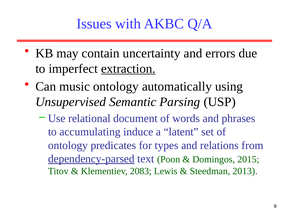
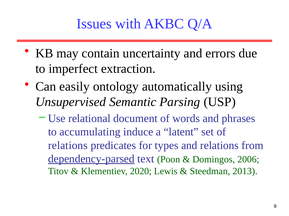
extraction underline: present -> none (128, 69)
music: music -> easily (75, 87)
ontology: ontology -> relations (68, 146)
2015: 2015 -> 2006 (248, 160)
2083: 2083 -> 2020 (141, 172)
